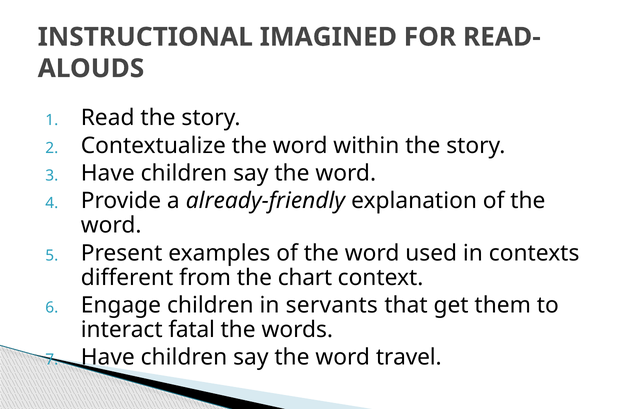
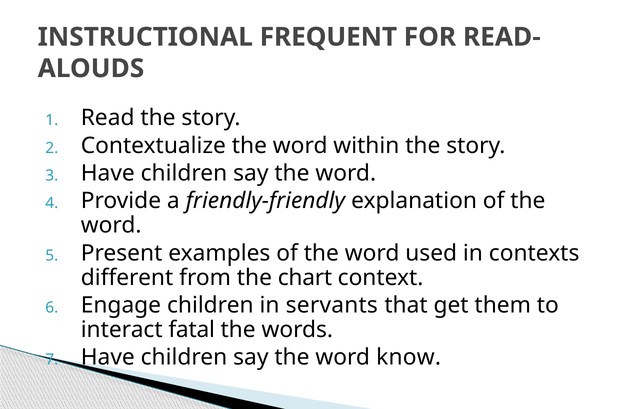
IMAGINED: IMAGINED -> FREQUENT (328, 37)
already-friendly: already-friendly -> friendly-friendly (265, 201)
travel: travel -> know (409, 358)
